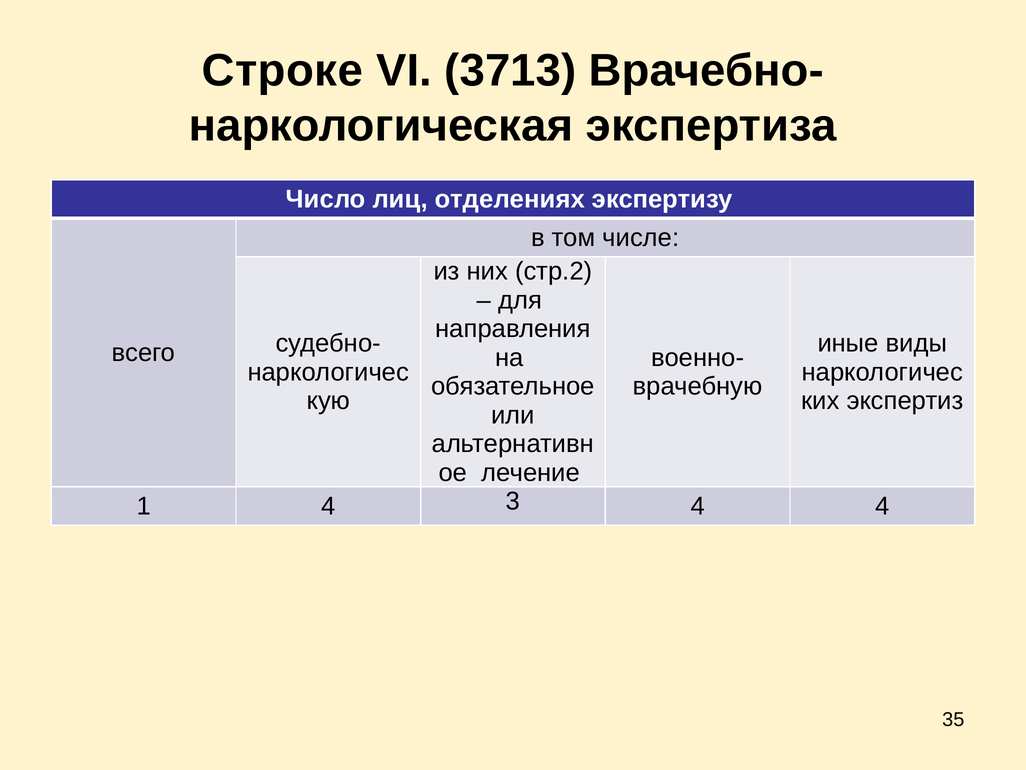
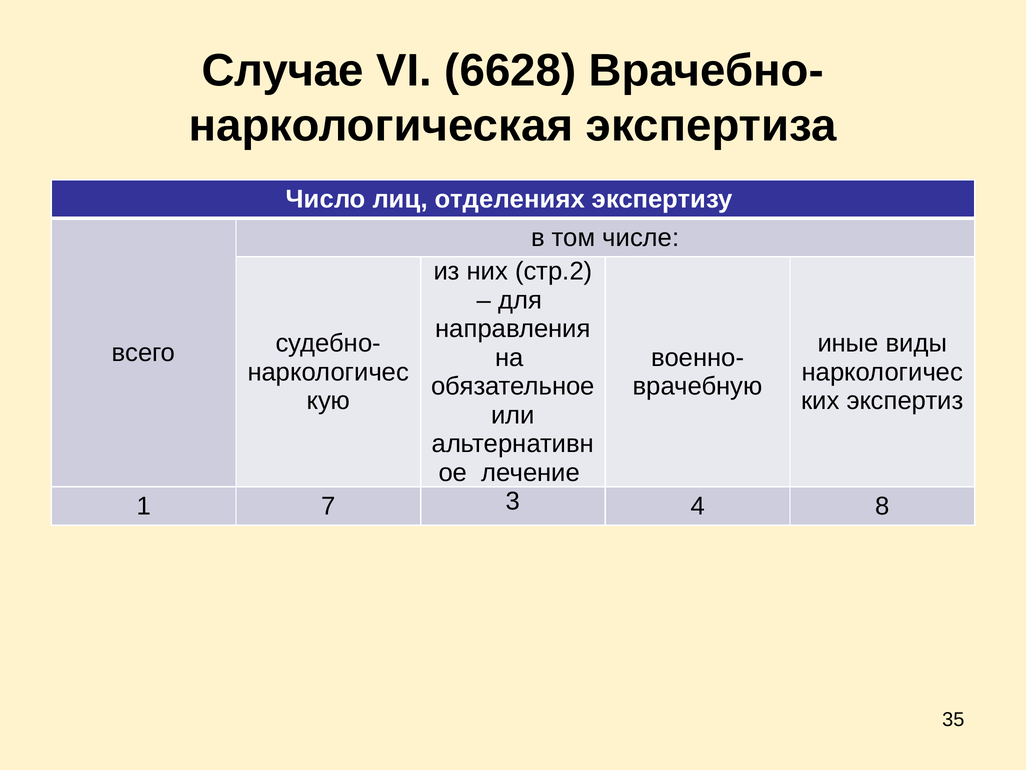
Строке: Строке -> Случае (283, 71)
3713: 3713 -> 6628 (510, 71)
1 4: 4 -> 7 (328, 506)
4 4: 4 -> 8 (882, 506)
